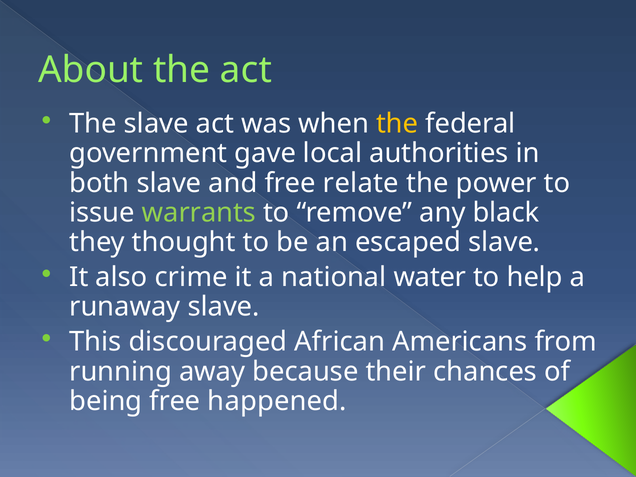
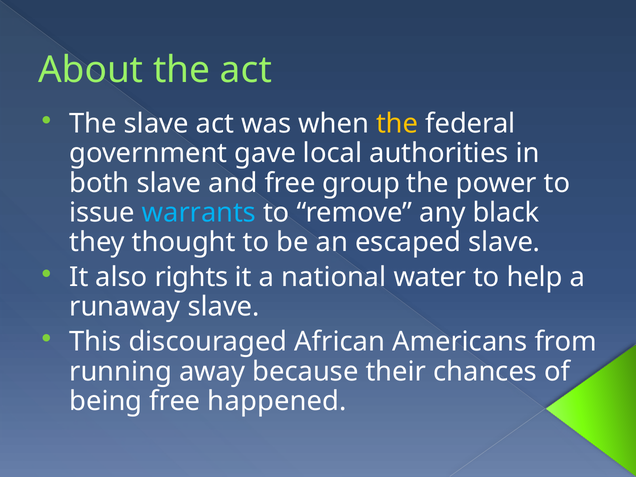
relate: relate -> group (361, 183)
warrants colour: light green -> light blue (199, 213)
crime: crime -> rights (191, 277)
